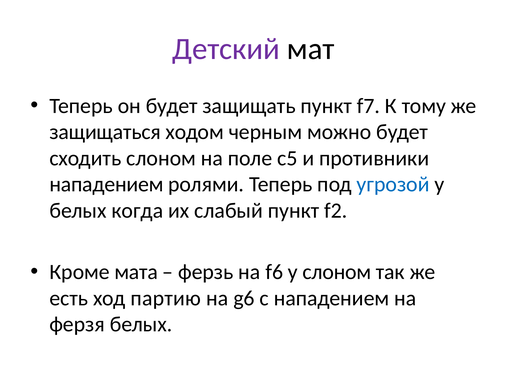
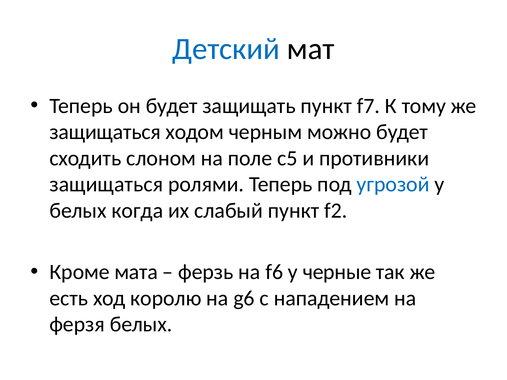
Детский colour: purple -> blue (226, 49)
нападением: нападением -> защищаться (106, 185)
у слоном: слоном -> черные (337, 272)
партию: партию -> королю (166, 298)
